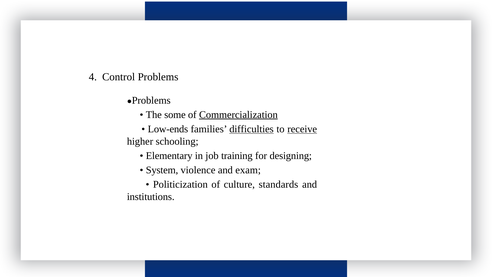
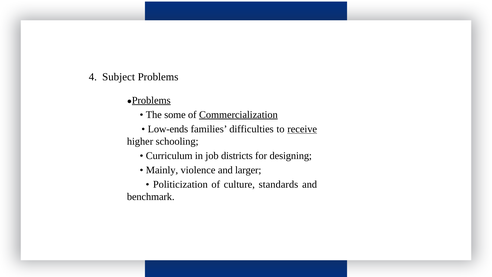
Control: Control -> Subject (119, 77)
Problems underline: none -> present (151, 100)
difficulties underline: present -> none (251, 129)
Elementary: Elementary -> Curriculum (169, 156)
training: training -> districts (237, 156)
System: System -> Mainly (162, 170)
exam: exam -> larger (248, 170)
institutions: institutions -> benchmark (151, 197)
